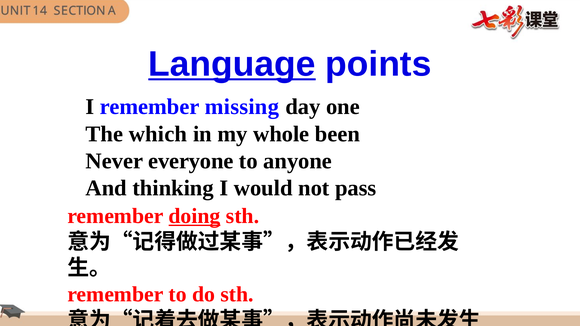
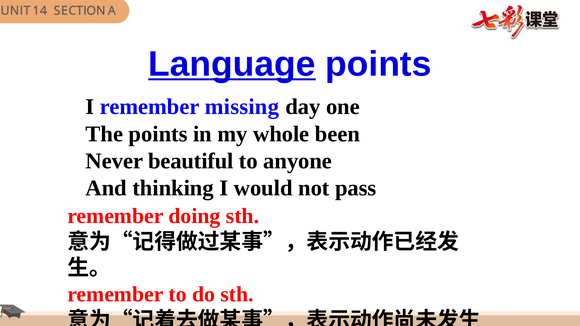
The which: which -> points (158, 134)
everyone: everyone -> beautiful (191, 161)
doing underline: present -> none (194, 216)
